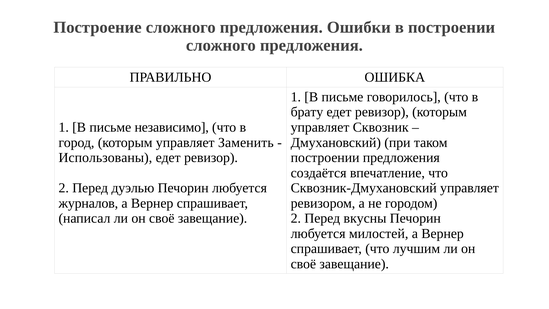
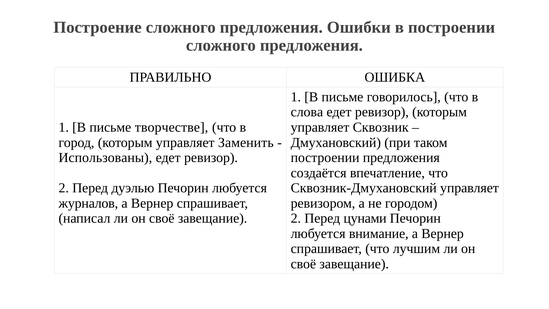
брату: брату -> слова (307, 112)
независимо: независимо -> творчестве (172, 127)
вкусны: вкусны -> цунами (365, 218)
милостей: милостей -> внимание (379, 233)
